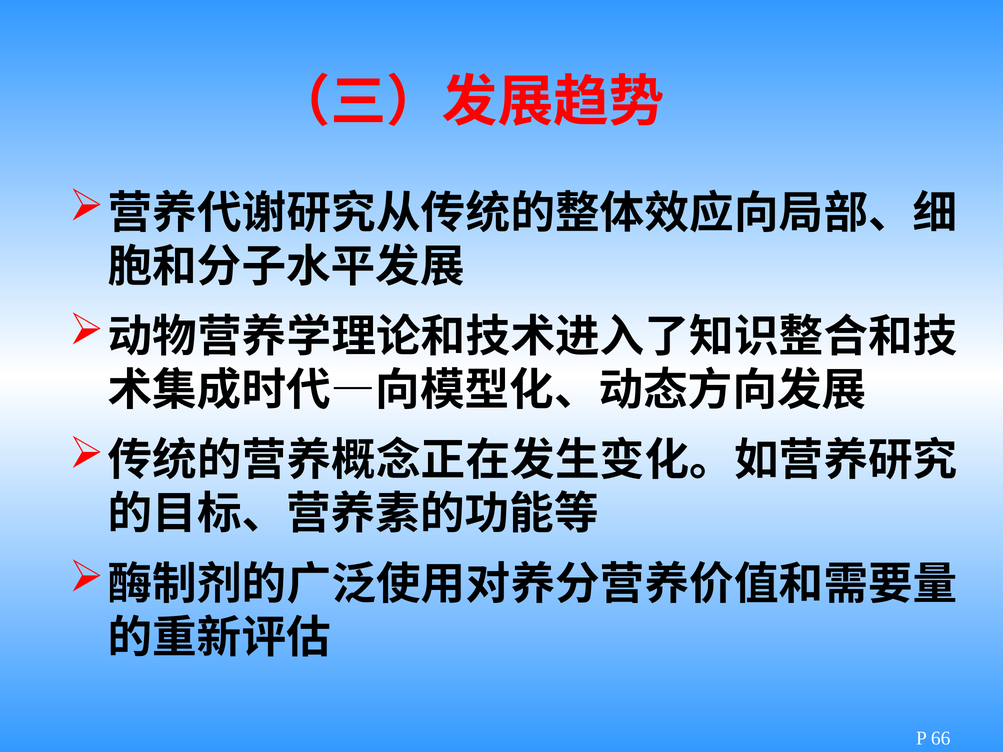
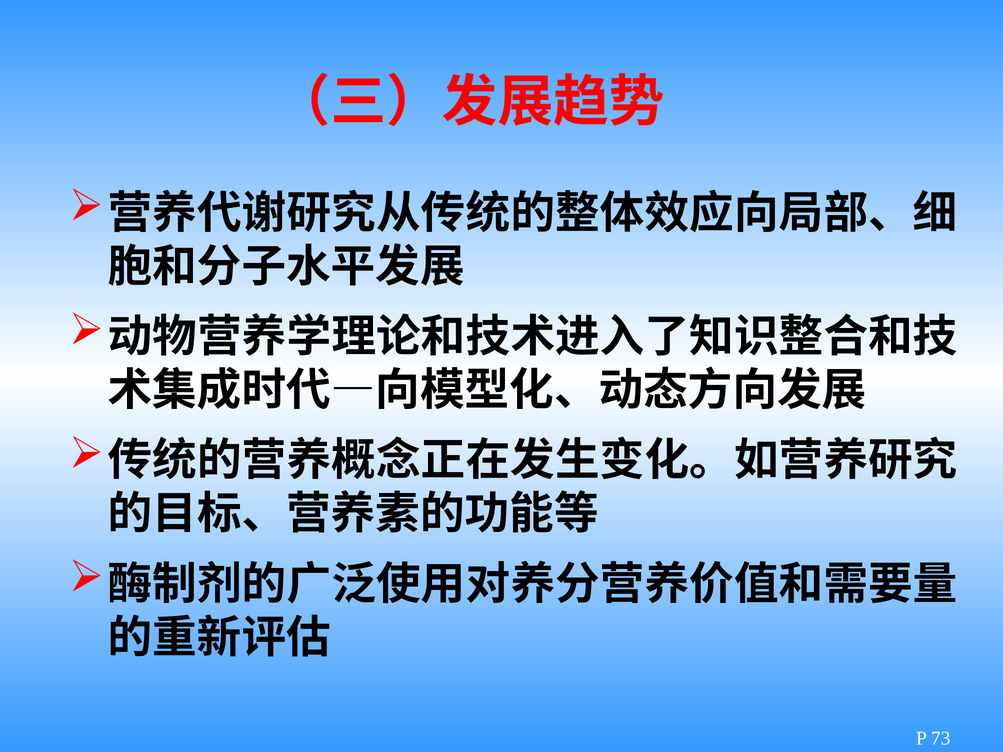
66: 66 -> 73 (941, 739)
